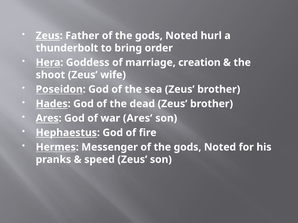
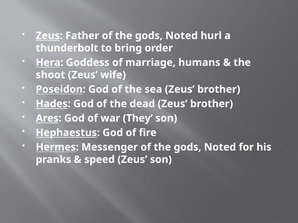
creation: creation -> humans (199, 63)
war Ares: Ares -> They (138, 118)
